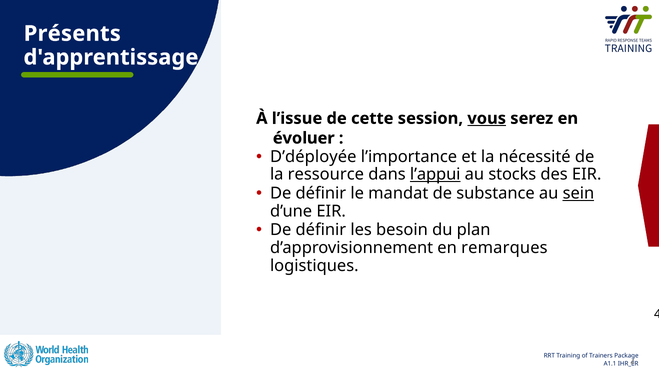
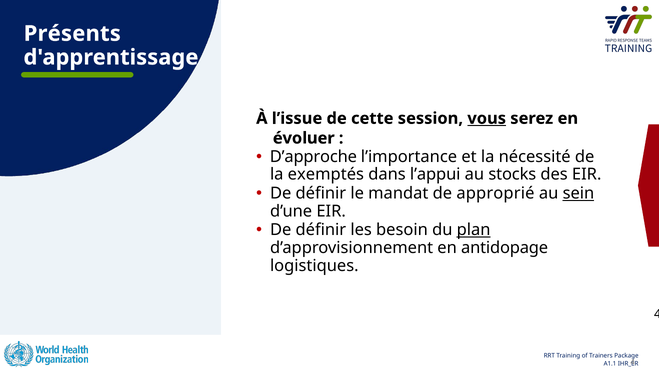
D’déployée: D’déployée -> D’approche (313, 157)
ressource: ressource -> exemptés (326, 174)
l’appui underline: present -> none (435, 174)
substance: substance -> approprié (495, 193)
plan underline: none -> present (474, 230)
remarques: remarques -> antidopage (505, 248)
